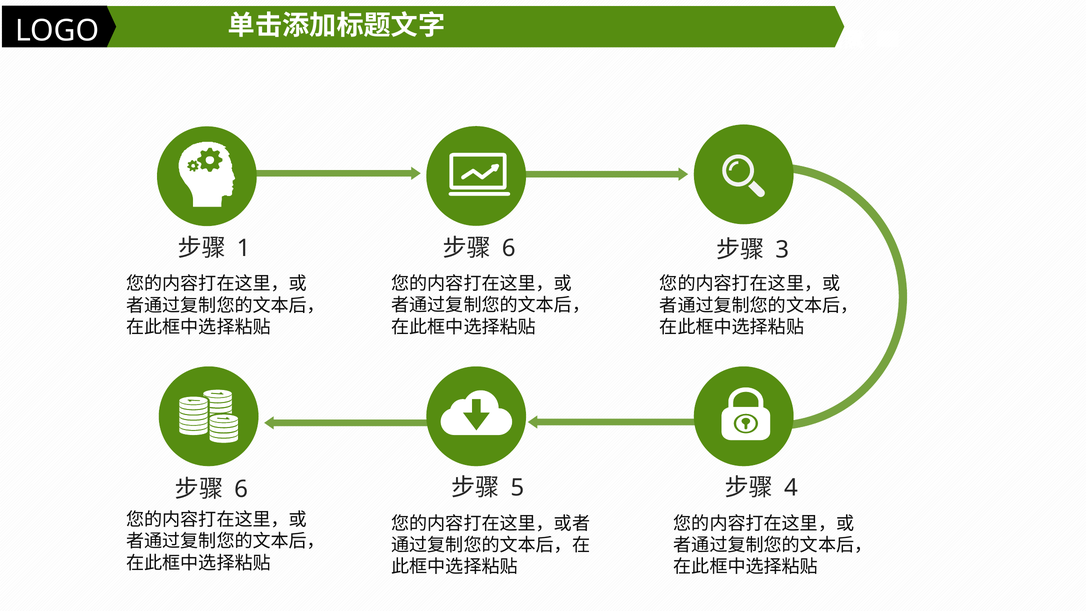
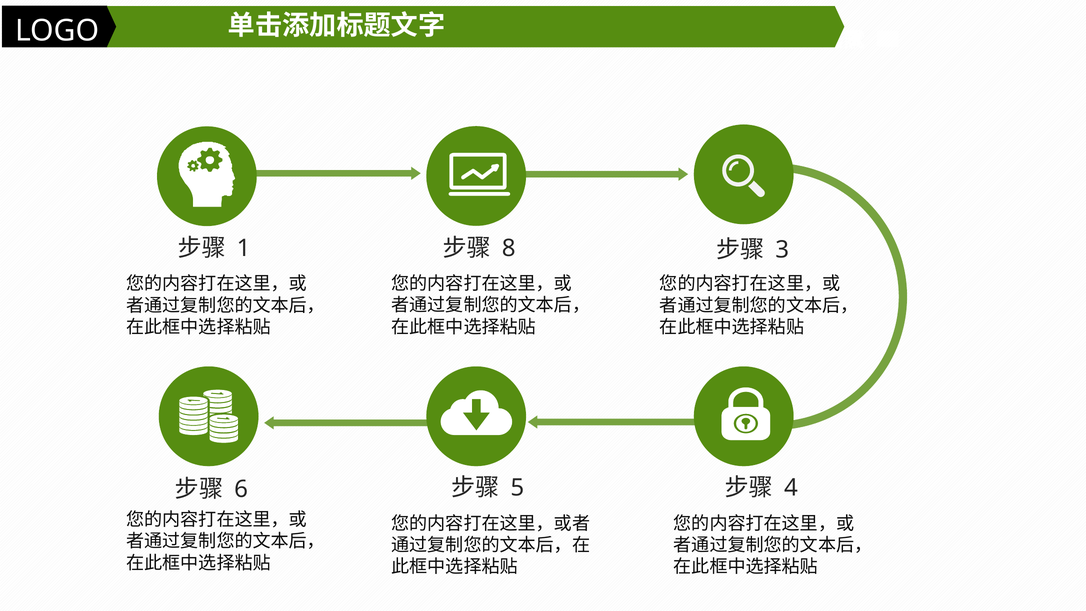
6: 6 -> 8 (509, 248)
